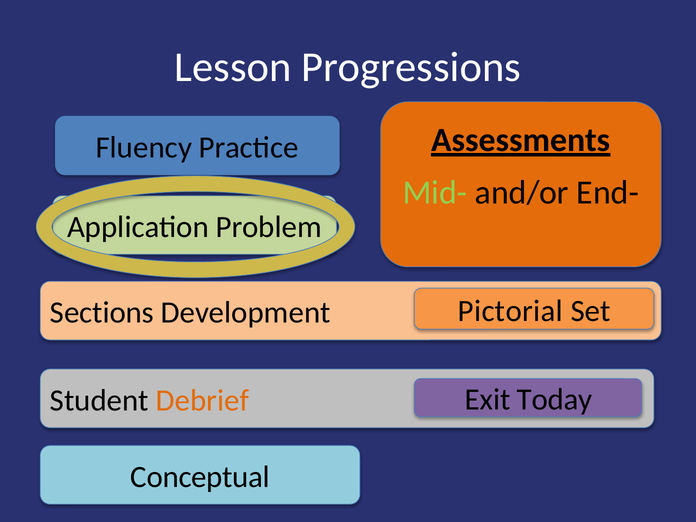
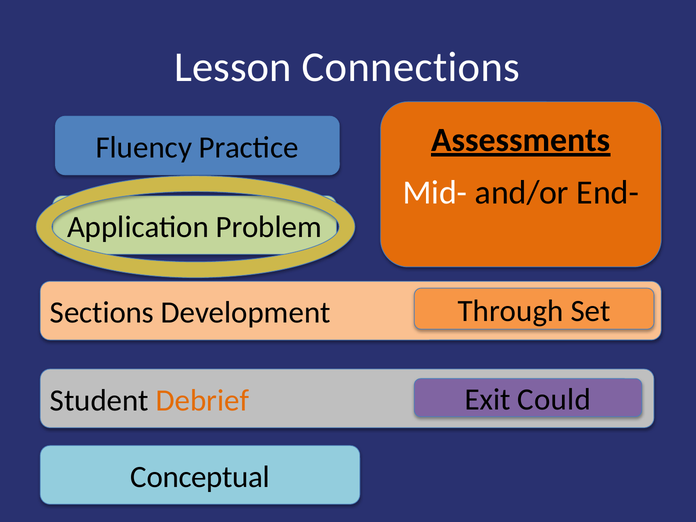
Progressions: Progressions -> Connections (411, 67)
Mid- colour: light green -> white (435, 192)
Pictorial: Pictorial -> Through (511, 311)
Today: Today -> Could (554, 400)
